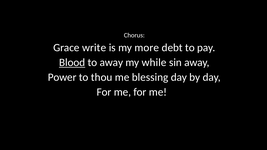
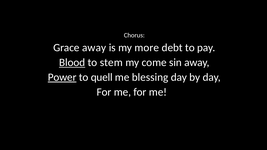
Grace write: write -> away (94, 48)
to away: away -> stem (111, 63)
while: while -> come (154, 63)
Power underline: none -> present (62, 77)
thou: thou -> quell (102, 77)
